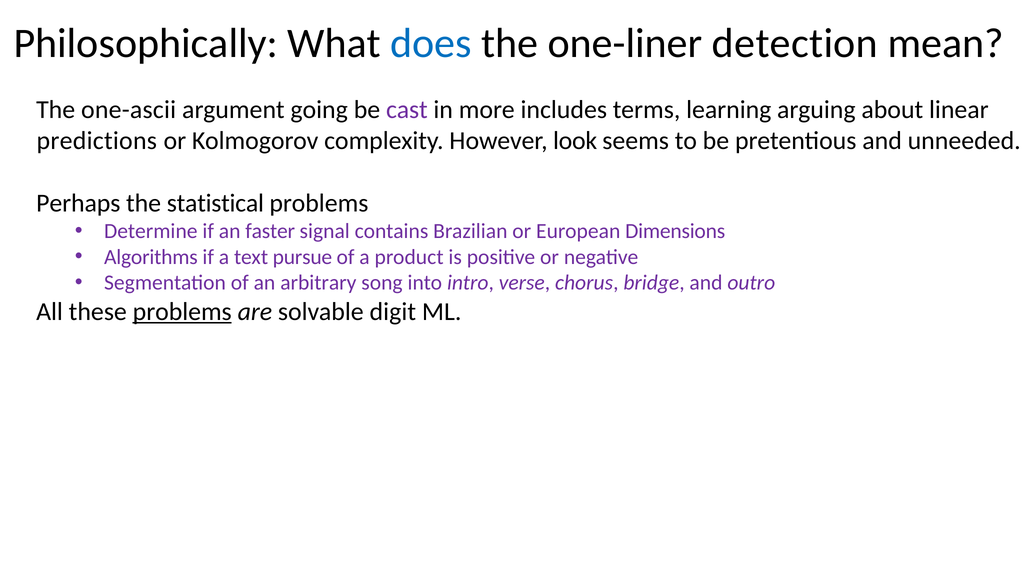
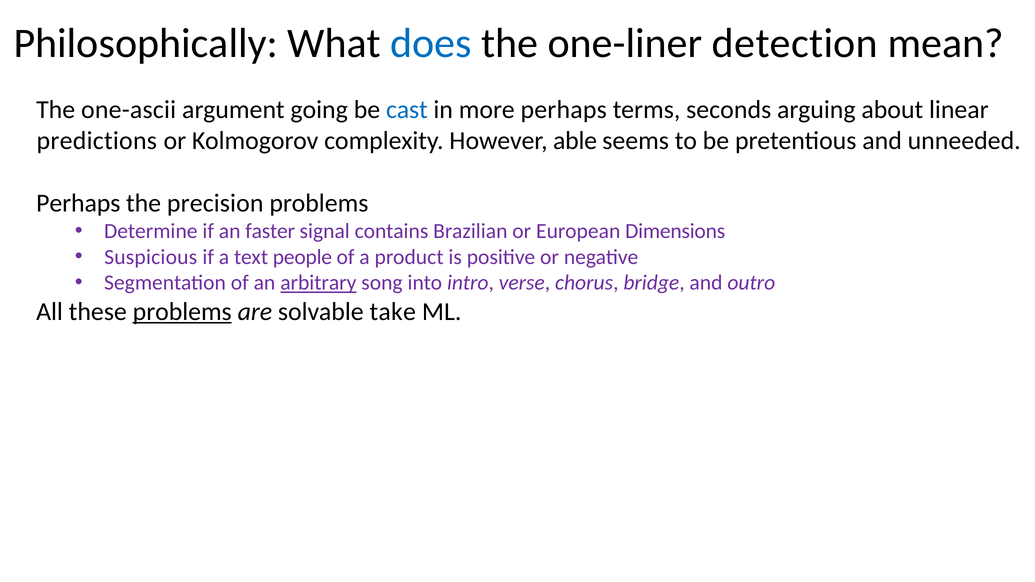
cast colour: purple -> blue (407, 110)
more includes: includes -> perhaps (564, 110)
learning: learning -> seconds (729, 110)
look: look -> able (575, 141)
statistical: statistical -> precision (215, 203)
Algorithms: Algorithms -> Suspicious (151, 257)
pursue: pursue -> people (302, 257)
arbitrary underline: none -> present (318, 283)
digit: digit -> take (393, 312)
